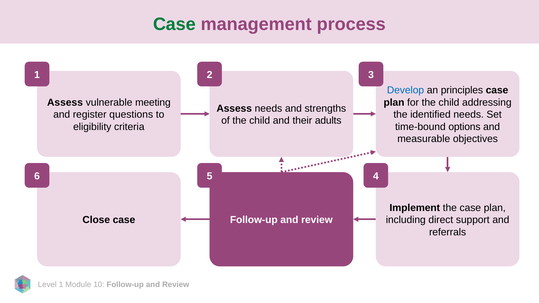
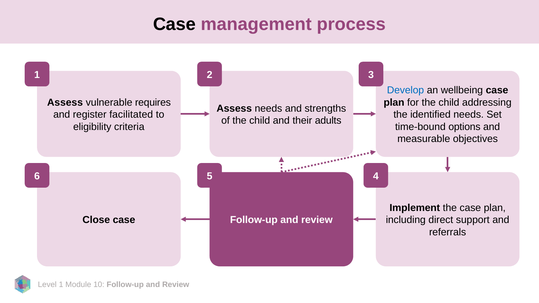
Case colour: green -> black (174, 24)
principles: principles -> wellbeing (462, 90)
meeting: meeting -> requires (153, 103)
questions: questions -> facilitated (131, 115)
